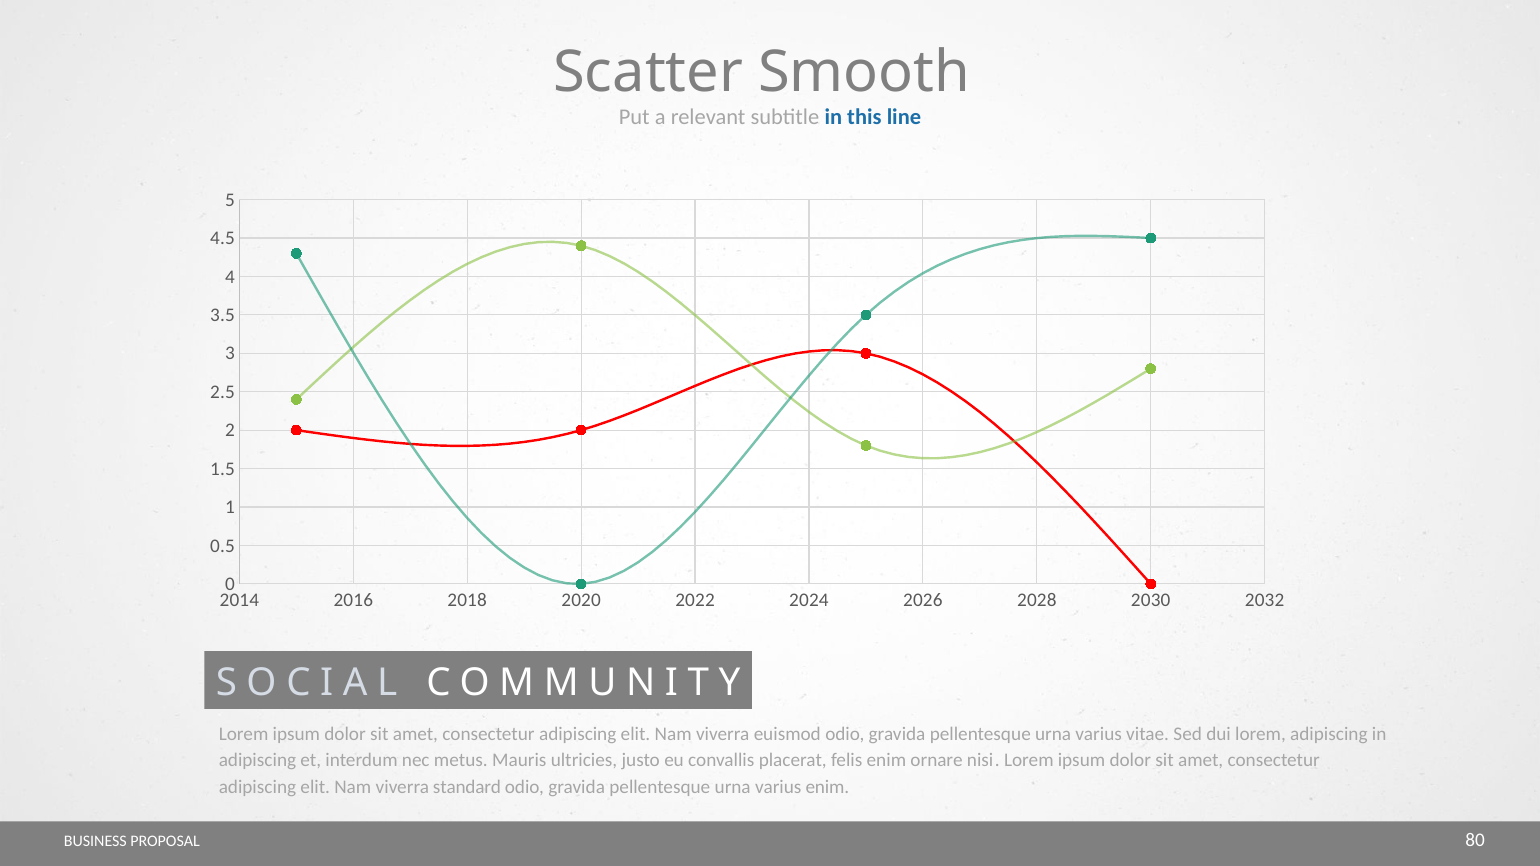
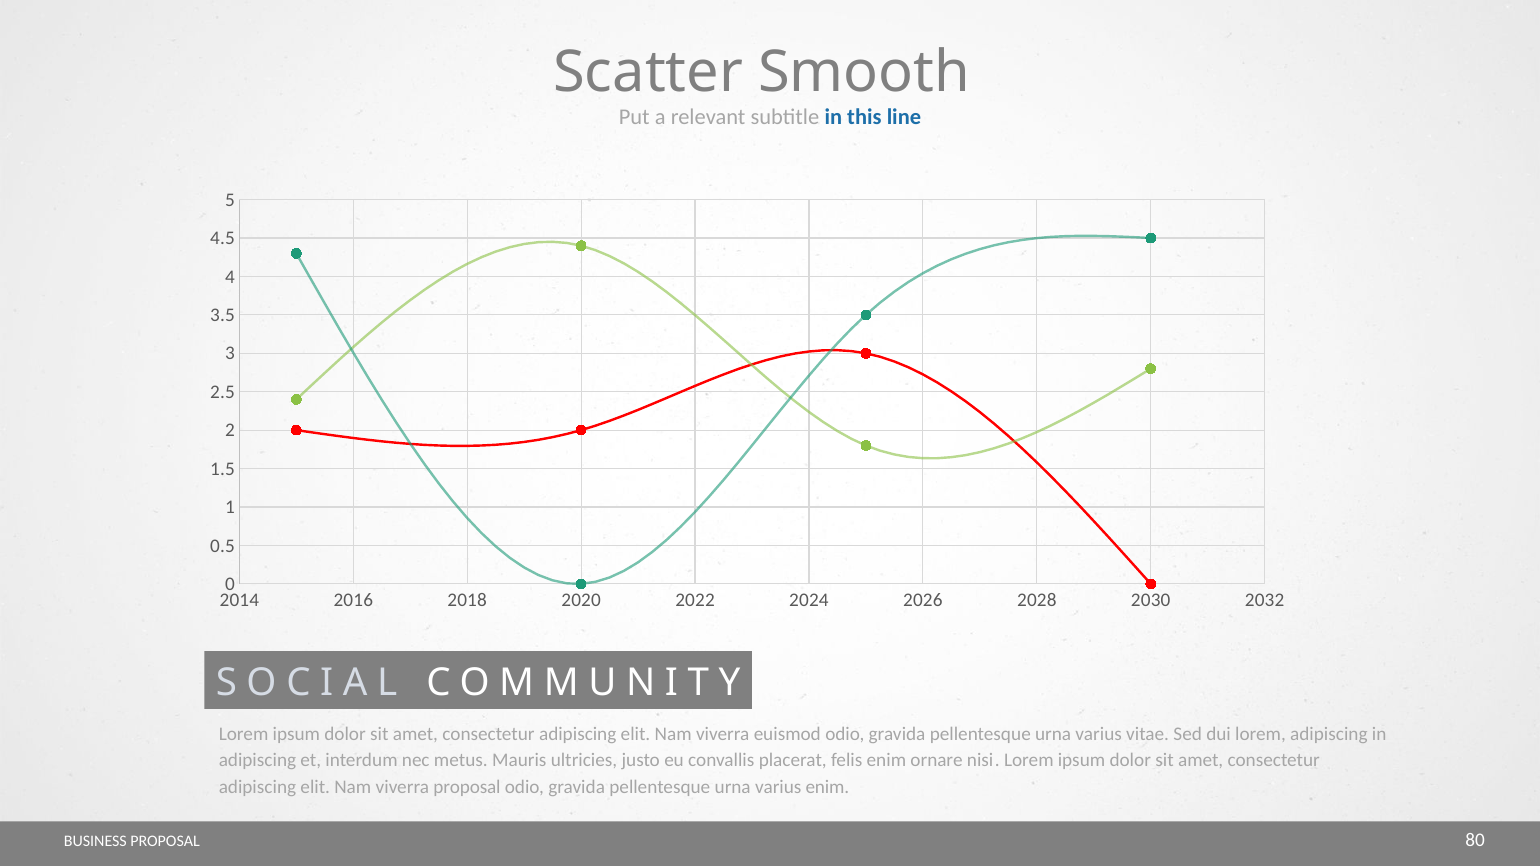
viverra standard: standard -> proposal (467, 787)
